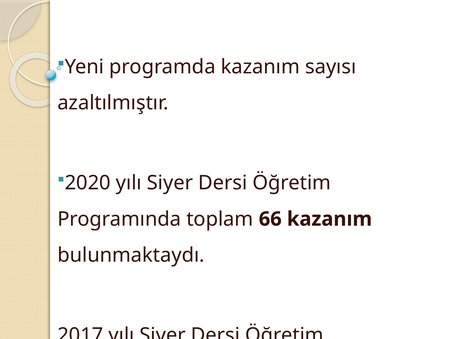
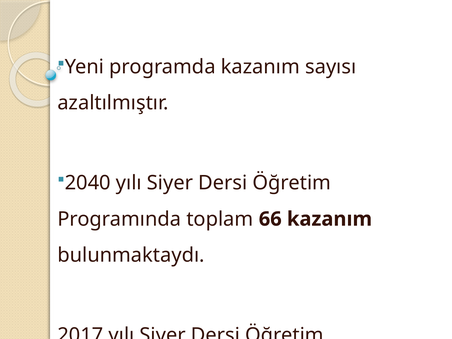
2020: 2020 -> 2040 (88, 183)
